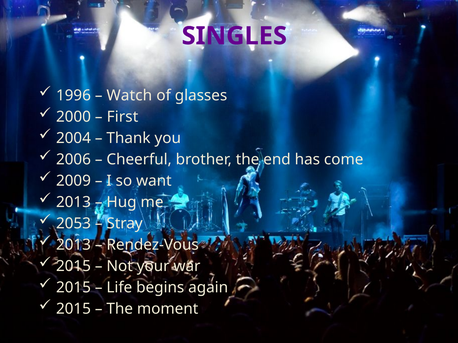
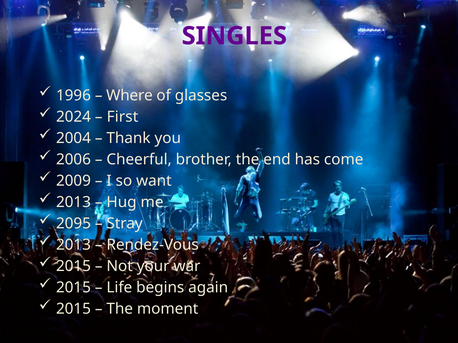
Watch: Watch -> Where (129, 96)
2000: 2000 -> 2024 (73, 117)
2053: 2053 -> 2095 (73, 224)
